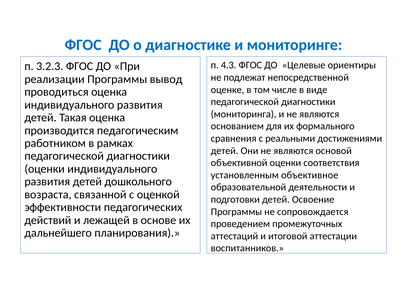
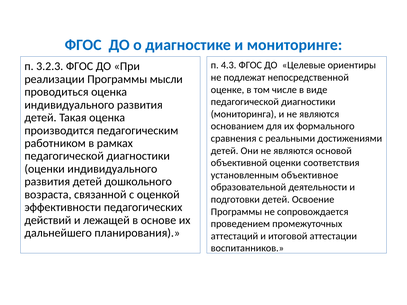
вывод: вывод -> мысли (166, 79)
